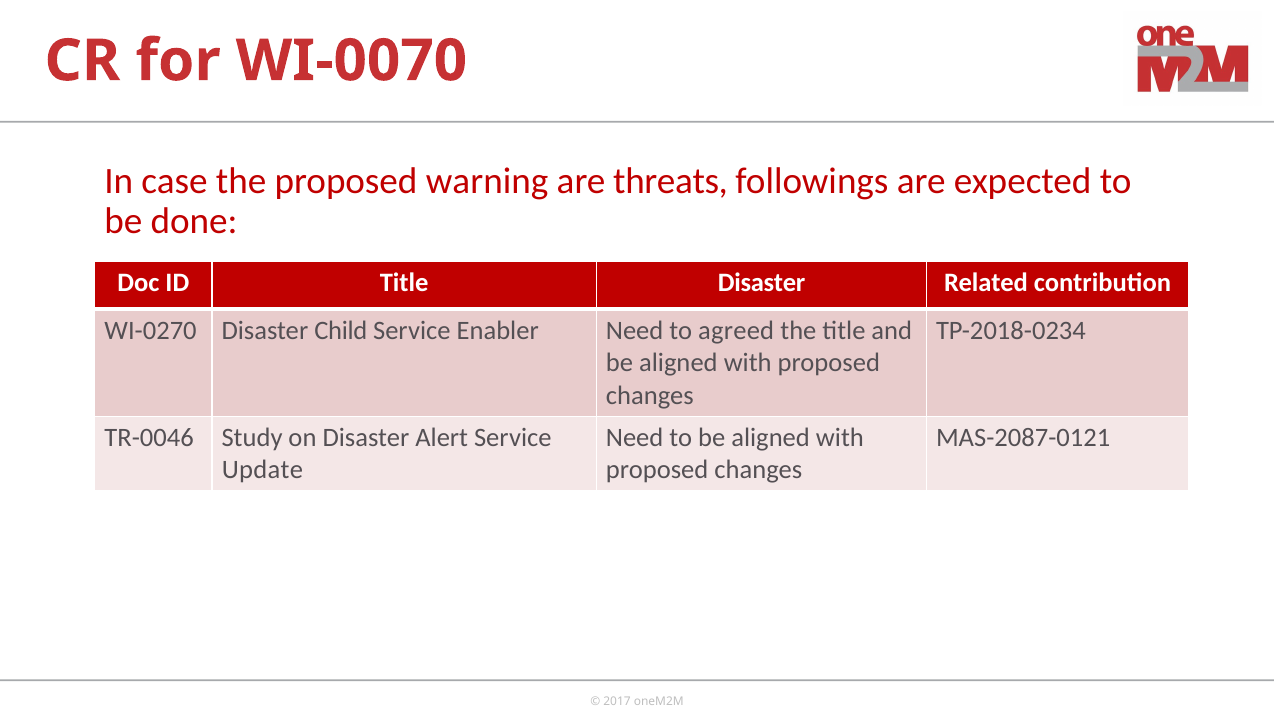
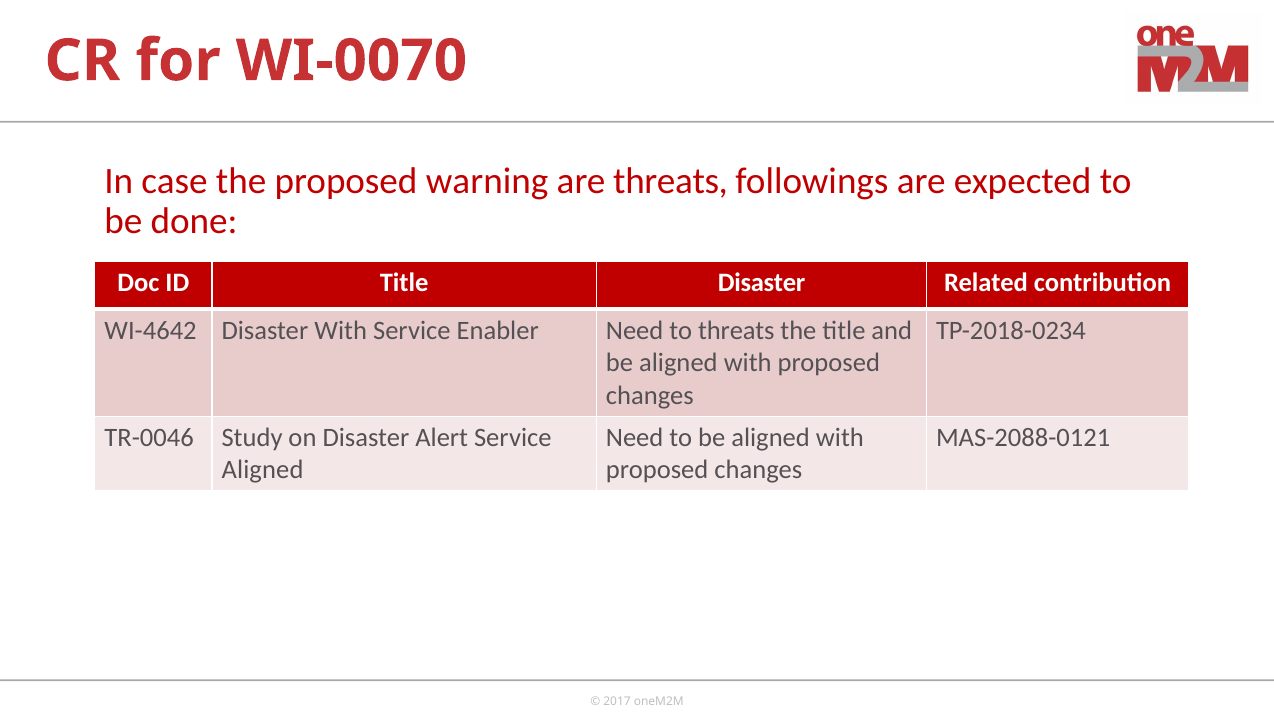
WI-0270: WI-0270 -> WI-4642 (151, 330)
Disaster Child: Child -> With (341, 330)
to agreed: agreed -> threats (736, 330)
MAS-2087-0121: MAS-2087-0121 -> MAS-2088-0121 (1023, 437)
Update: Update -> Aligned (263, 470)
